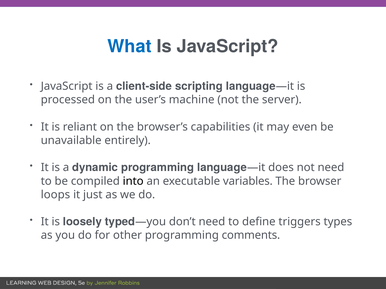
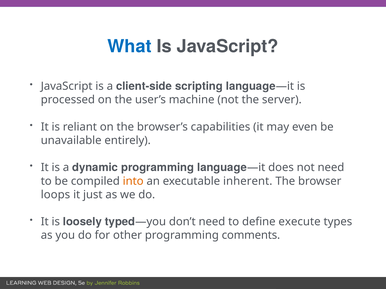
into colour: black -> orange (133, 181)
variables: variables -> inherent (248, 181)
triggers: triggers -> execute (300, 222)
